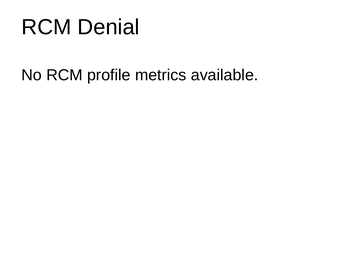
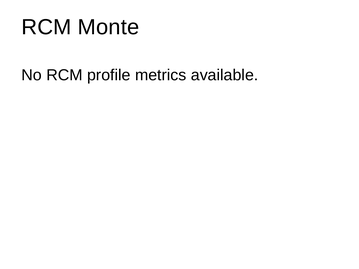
Denial: Denial -> Monte (108, 27)
